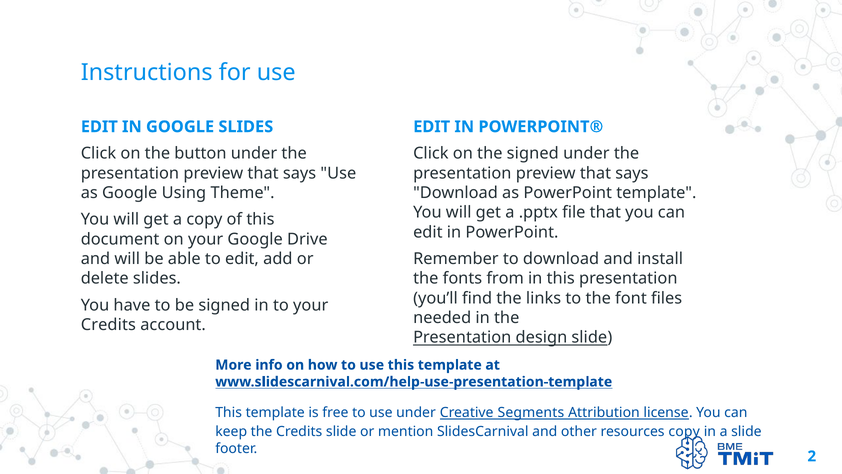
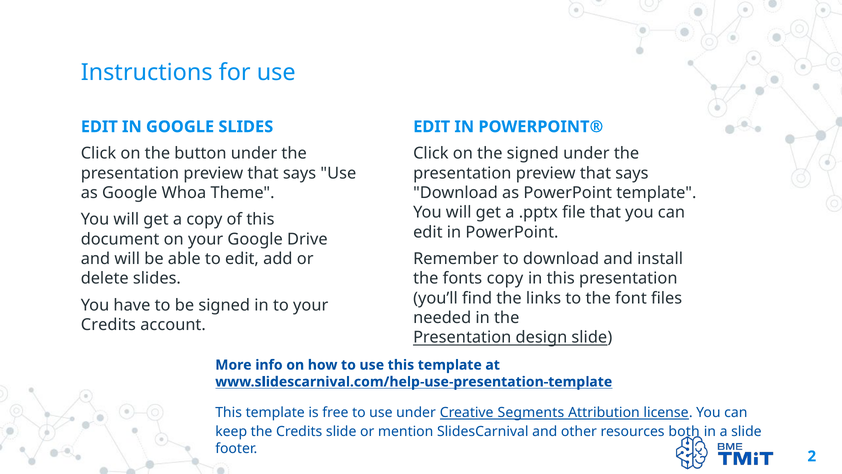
Using: Using -> Whoa (184, 193)
fonts from: from -> copy (505, 278)
resources copy: copy -> both (684, 431)
